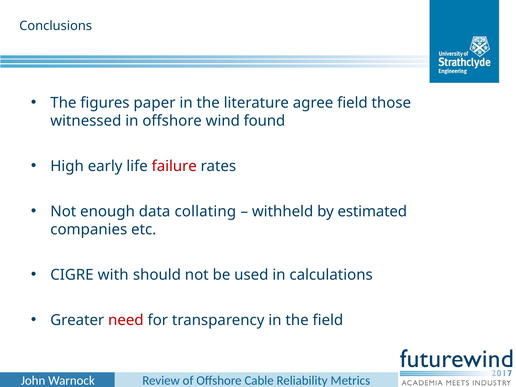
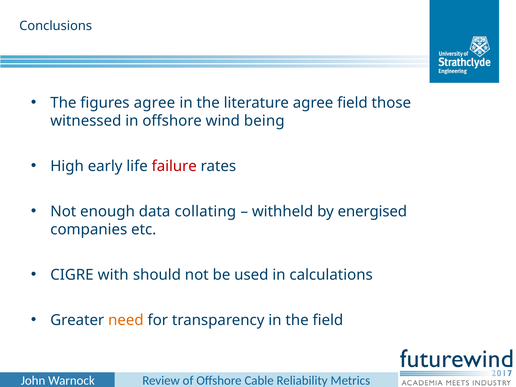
figures paper: paper -> agree (154, 103)
found: found -> being (264, 121)
estimated: estimated -> energised (372, 211)
need colour: red -> orange (126, 320)
